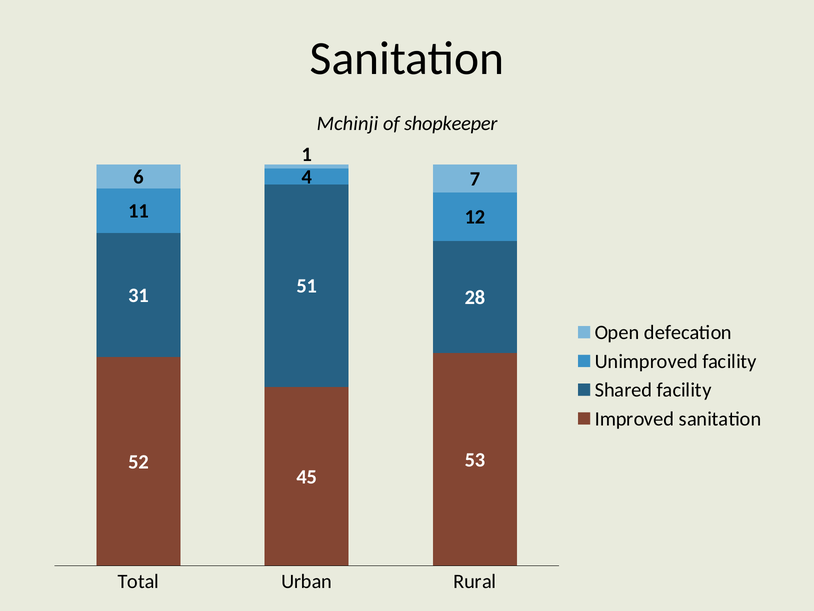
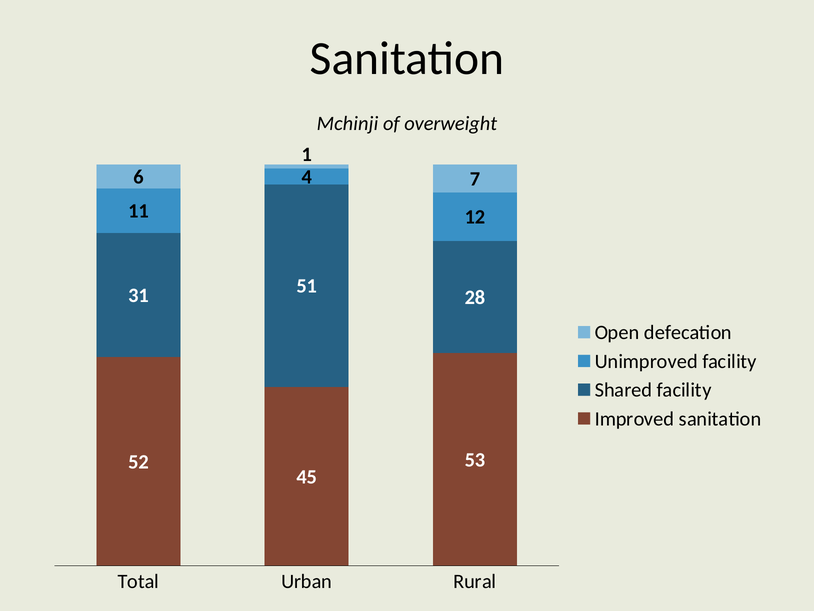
shopkeeper: shopkeeper -> overweight (451, 123)
